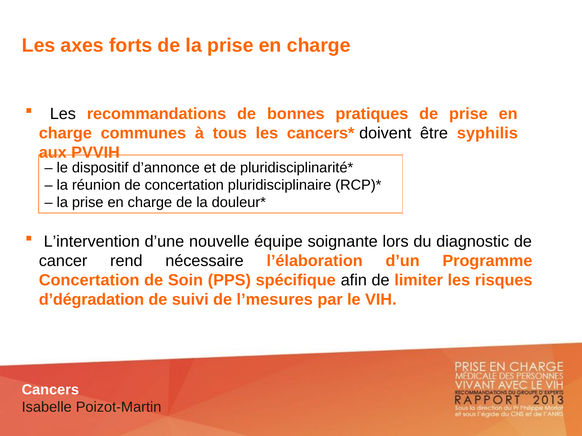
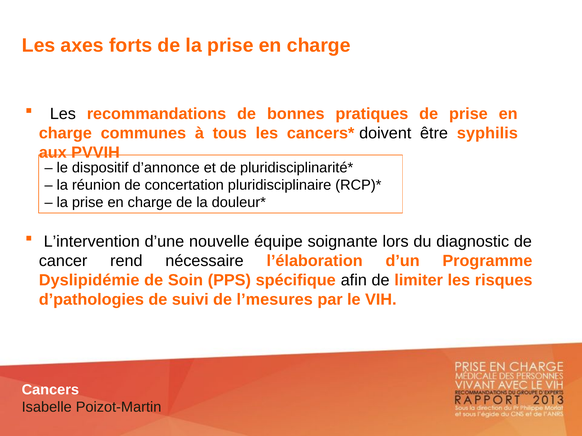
Concertation: Concertation -> Dyslipidémie (89, 280)
d’dégradation: d’dégradation -> d’pathologies (91, 300)
